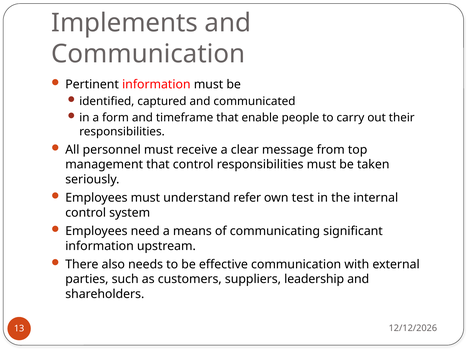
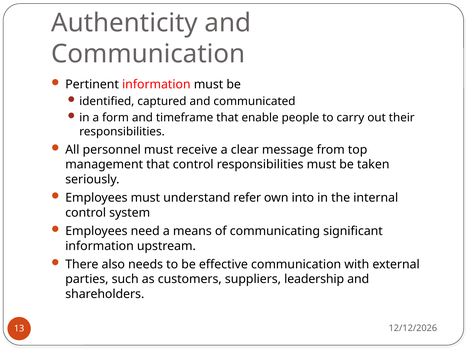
Implements: Implements -> Authenticity (125, 23)
test: test -> into (303, 198)
